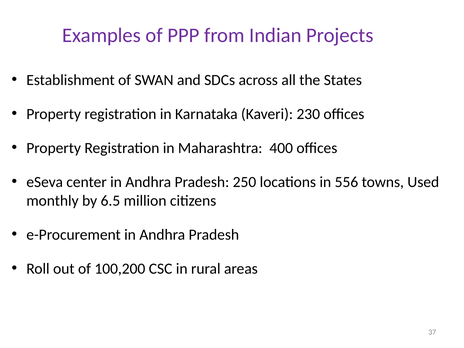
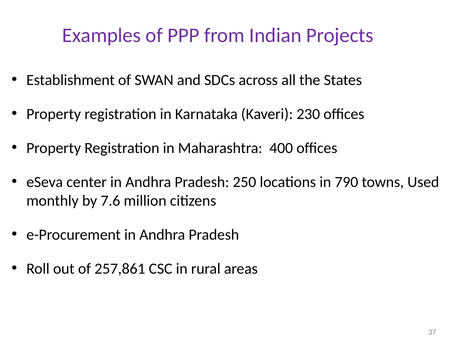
556: 556 -> 790 (346, 182)
6.5: 6.5 -> 7.6 (110, 201)
100,200: 100,200 -> 257,861 (120, 269)
